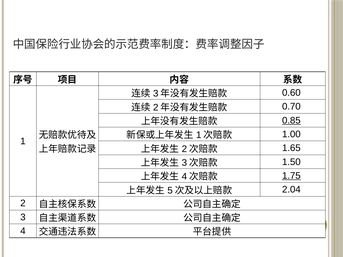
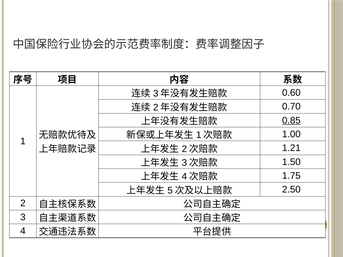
1.65: 1.65 -> 1.21 (291, 148)
1.75 underline: present -> none (291, 176)
2.04: 2.04 -> 2.50 (291, 190)
